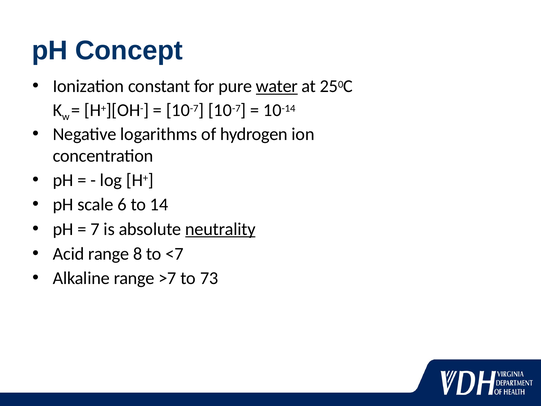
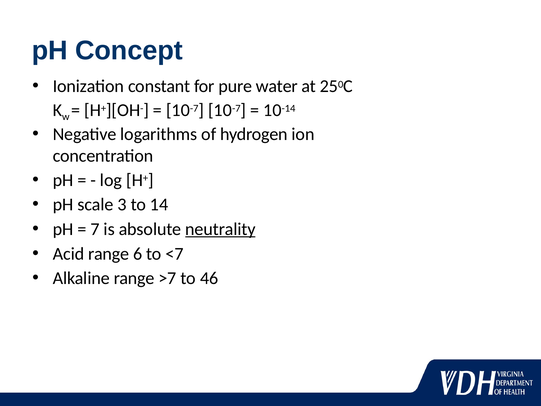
water underline: present -> none (277, 86)
6: 6 -> 3 (122, 204)
8: 8 -> 6 (138, 254)
73: 73 -> 46 (209, 278)
